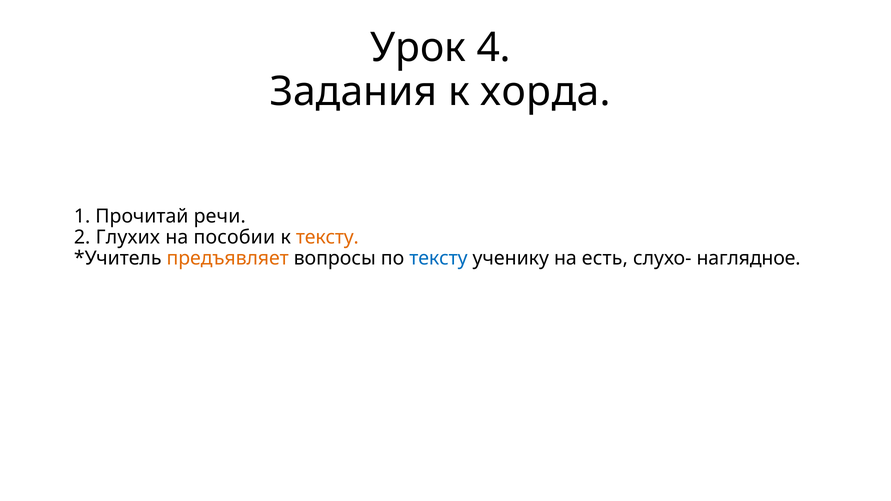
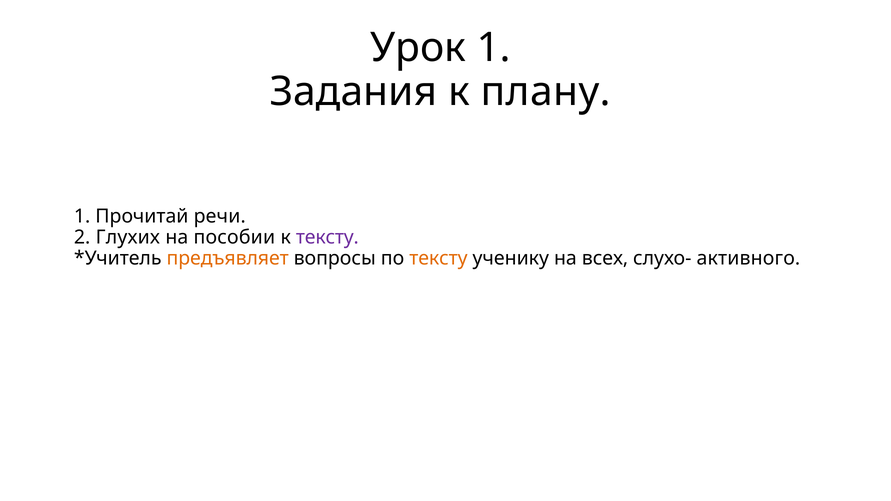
Урок 4: 4 -> 1 (494, 48)
хорда: хорда -> плану (546, 92)
тексту colour: orange -> purple (327, 237)
тексту colour: blue -> orange (438, 258)
есть: есть -> всех (605, 258)
наглядное: наглядное -> активного (748, 258)
